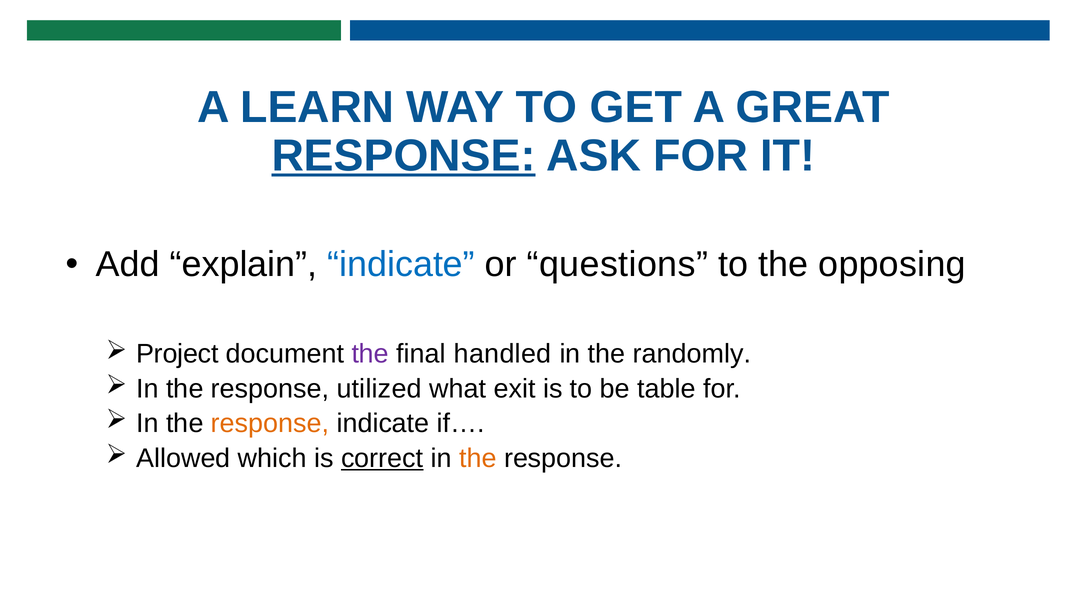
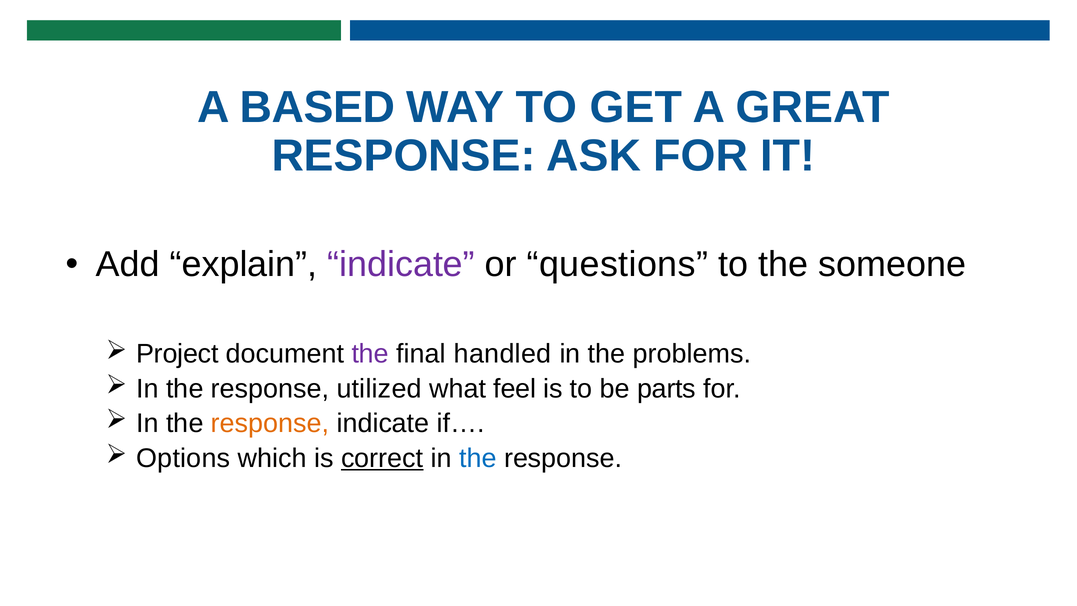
LEARN: LEARN -> BASED (317, 107)
RESPONSE underline: present -> none (404, 156)
indicate colour: blue -> purple (401, 264)
opposing: opposing -> someone (892, 264)
randomly: randomly -> problems (692, 354)
exit: exit -> feel (515, 389)
table: table -> parts (667, 389)
Allowed: Allowed -> Options (183, 458)
the colour: orange -> blue (478, 458)
